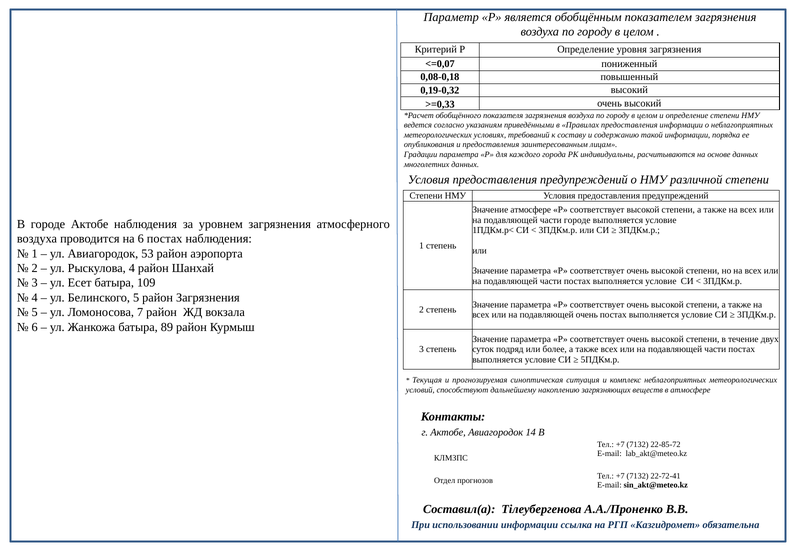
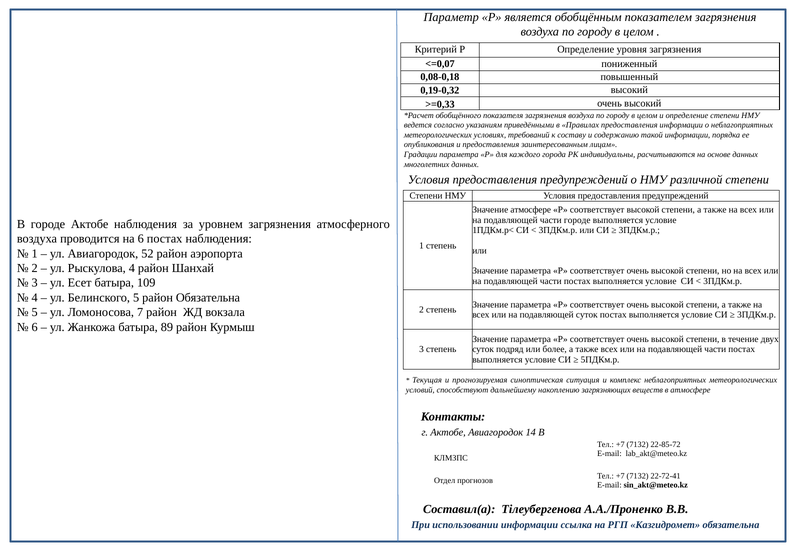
53: 53 -> 52 (147, 254)
район Загрязнения: Загрязнения -> Обязательна (208, 298)
подавляющей очень: очень -> суток (587, 315)
